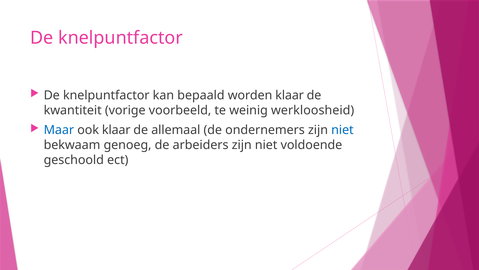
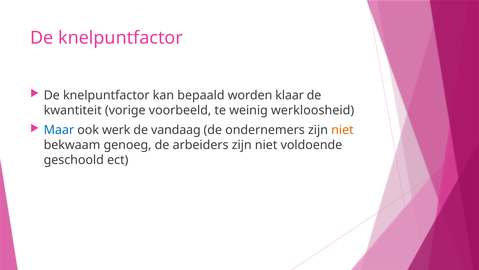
ook klaar: klaar -> werk (116, 130)
allemaal: allemaal -> vandaag (176, 130)
niet colour: blue -> orange (342, 130)
